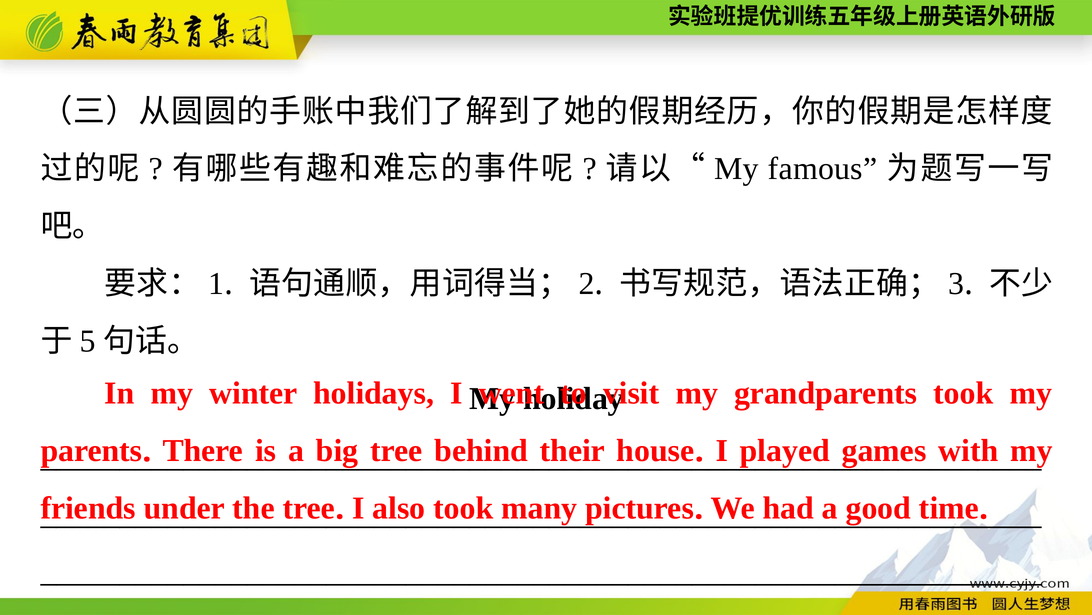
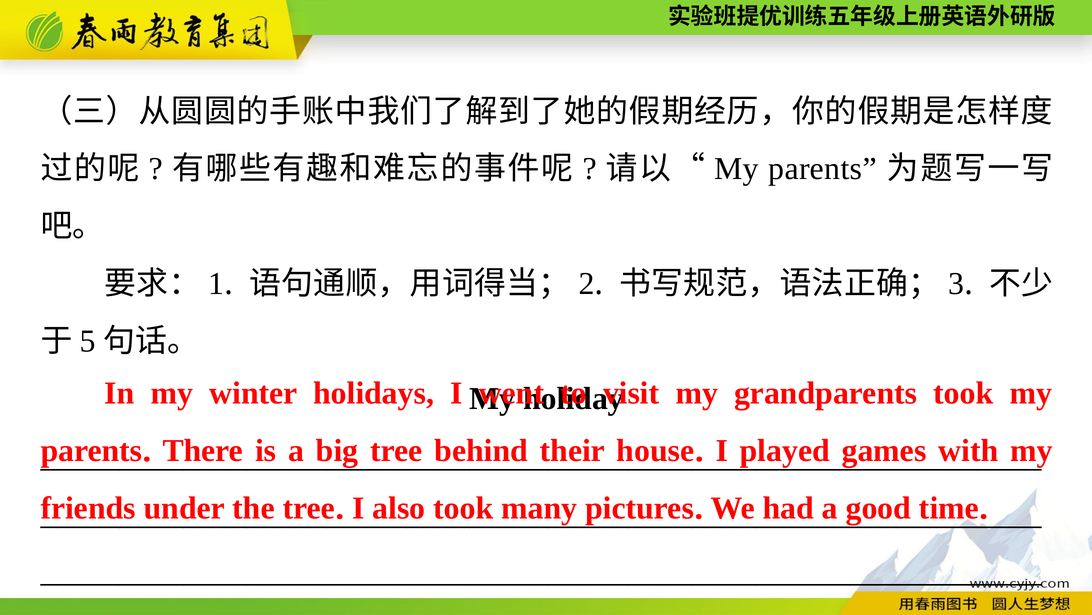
famous: famous -> parents (823, 169)
